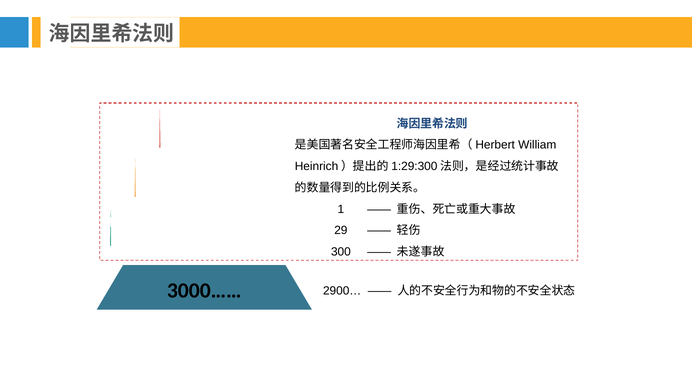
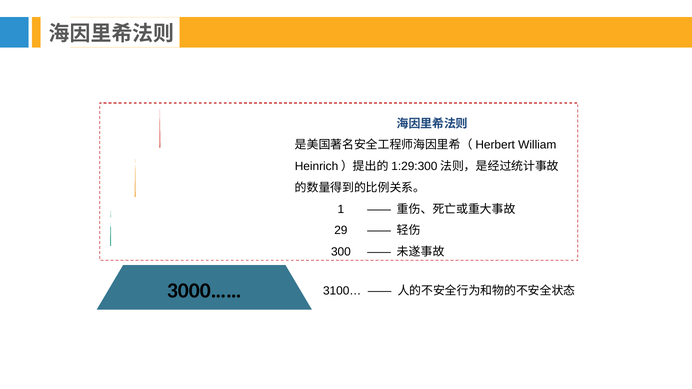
2900…: 2900… -> 3100… (342, 291)
